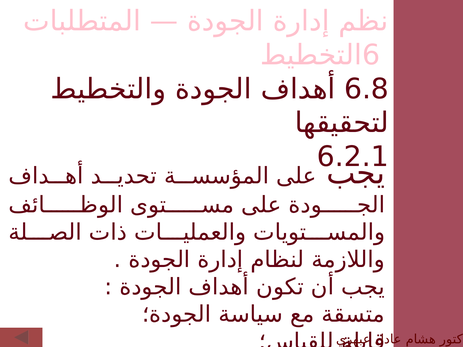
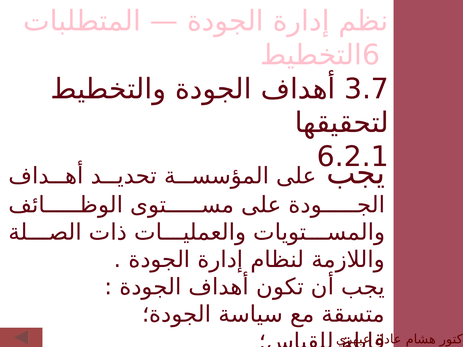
6.8: 6.8 -> 3.7 (366, 89)
